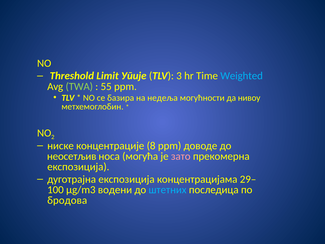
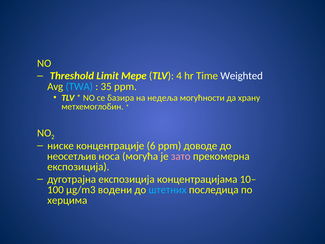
Упије: Упије -> Мере (134, 76)
3: 3 -> 4 (179, 76)
Weighted colour: light blue -> white (242, 76)
TWA colour: light green -> light blue (79, 86)
55: 55 -> 35 (106, 86)
нивоу: нивоу -> храну (249, 98)
8: 8 -> 6 (151, 146)
29–: 29– -> 10– (248, 179)
бродова: бродова -> херцима (67, 200)
